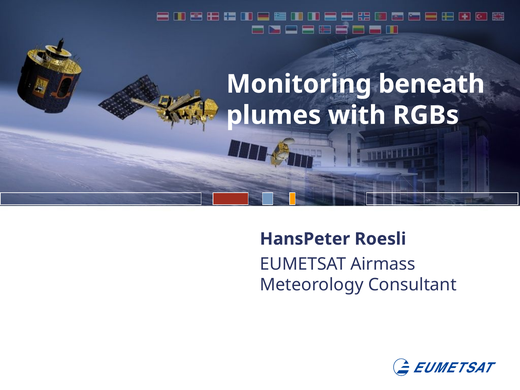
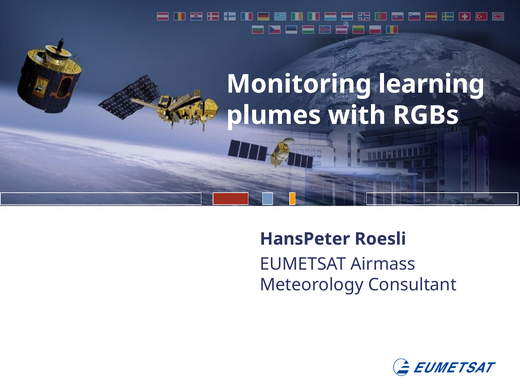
beneath: beneath -> learning (432, 84)
